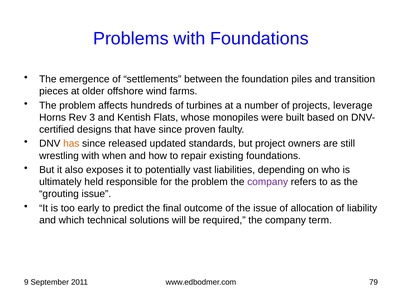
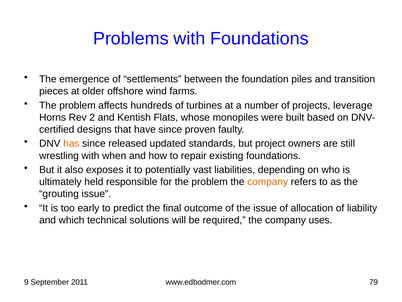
3: 3 -> 2 (92, 117)
company colour: purple -> orange (268, 182)
term: term -> uses (320, 220)
